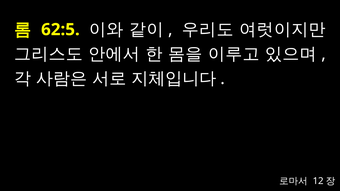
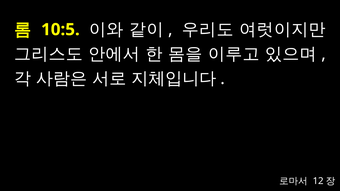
62:5: 62:5 -> 10:5 (60, 30)
